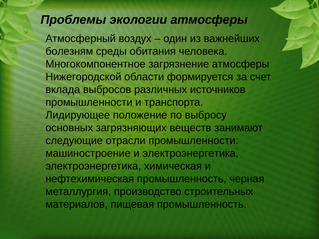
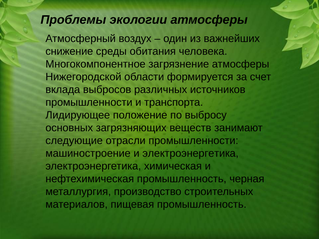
болезням: болезням -> снижение (69, 51)
